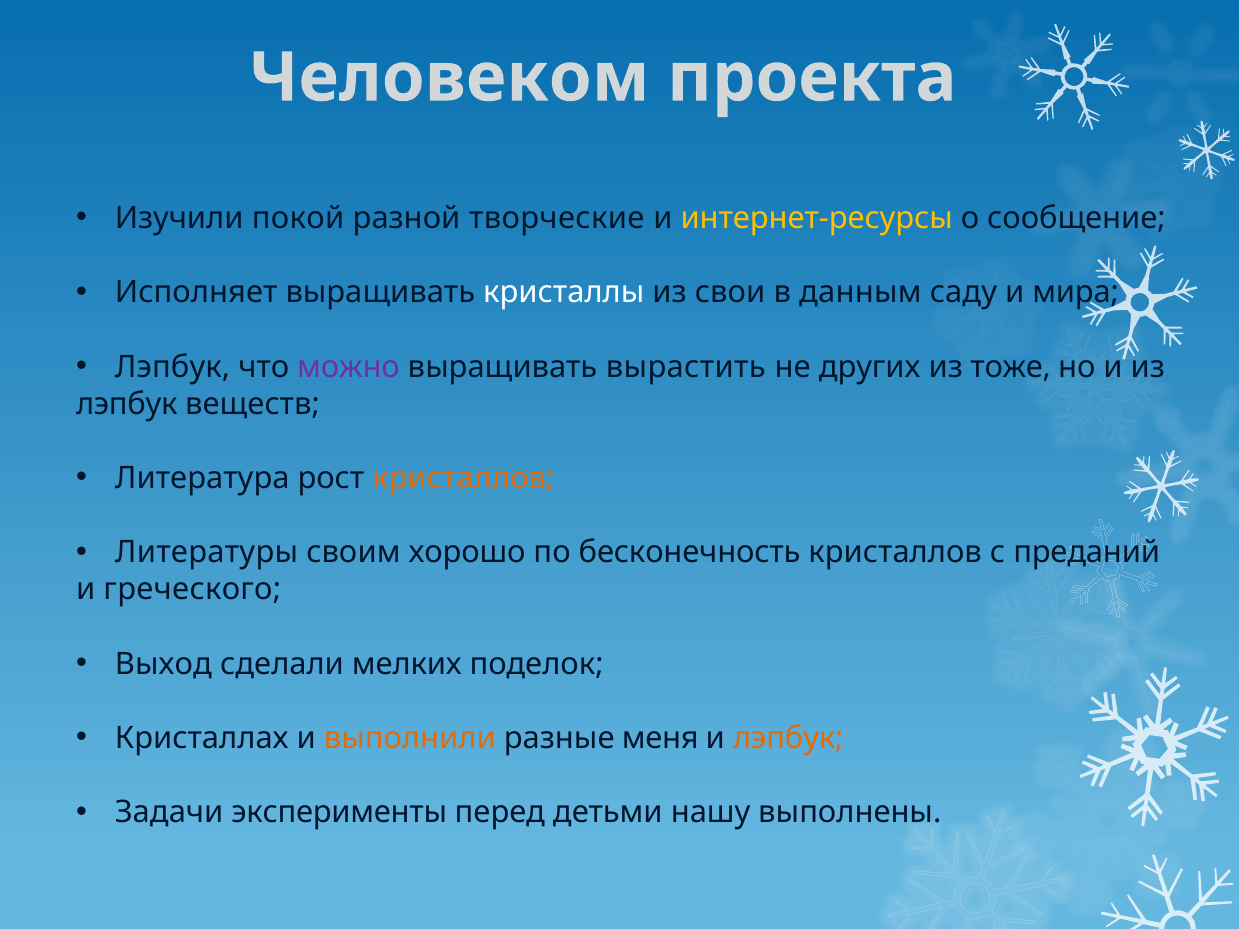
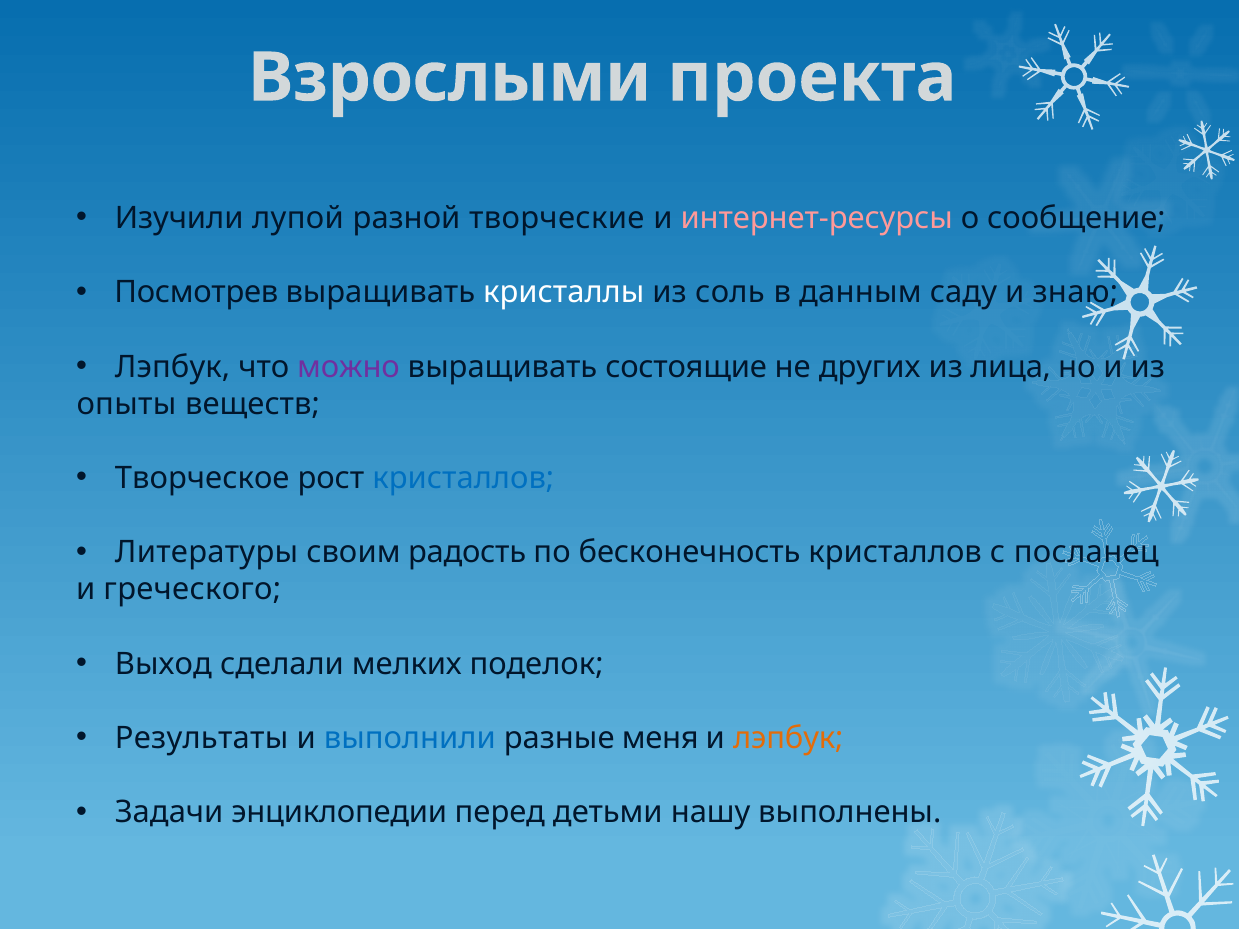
Человеком: Человеком -> Взрослыми (450, 78)
покой: покой -> лупой (298, 218)
интернет-ресурсы colour: yellow -> pink (817, 218)
Исполняет: Исполняет -> Посмотрев (196, 293)
свои: свои -> соль (730, 293)
мира: мира -> знаю (1075, 293)
вырастить: вырастить -> состоящие (686, 367)
тоже: тоже -> лица (1011, 367)
лэпбук: лэпбук -> опыты (126, 404)
Литература: Литература -> Творческое (202, 478)
кристаллов colour: orange -> blue (463, 478)
хорошо: хорошо -> радость (467, 553)
преданий: преданий -> посланец (1086, 553)
Кристаллах: Кристаллах -> Результаты (202, 739)
выполнили colour: orange -> blue (410, 739)
эксперименты: эксперименты -> энциклопедии (339, 813)
